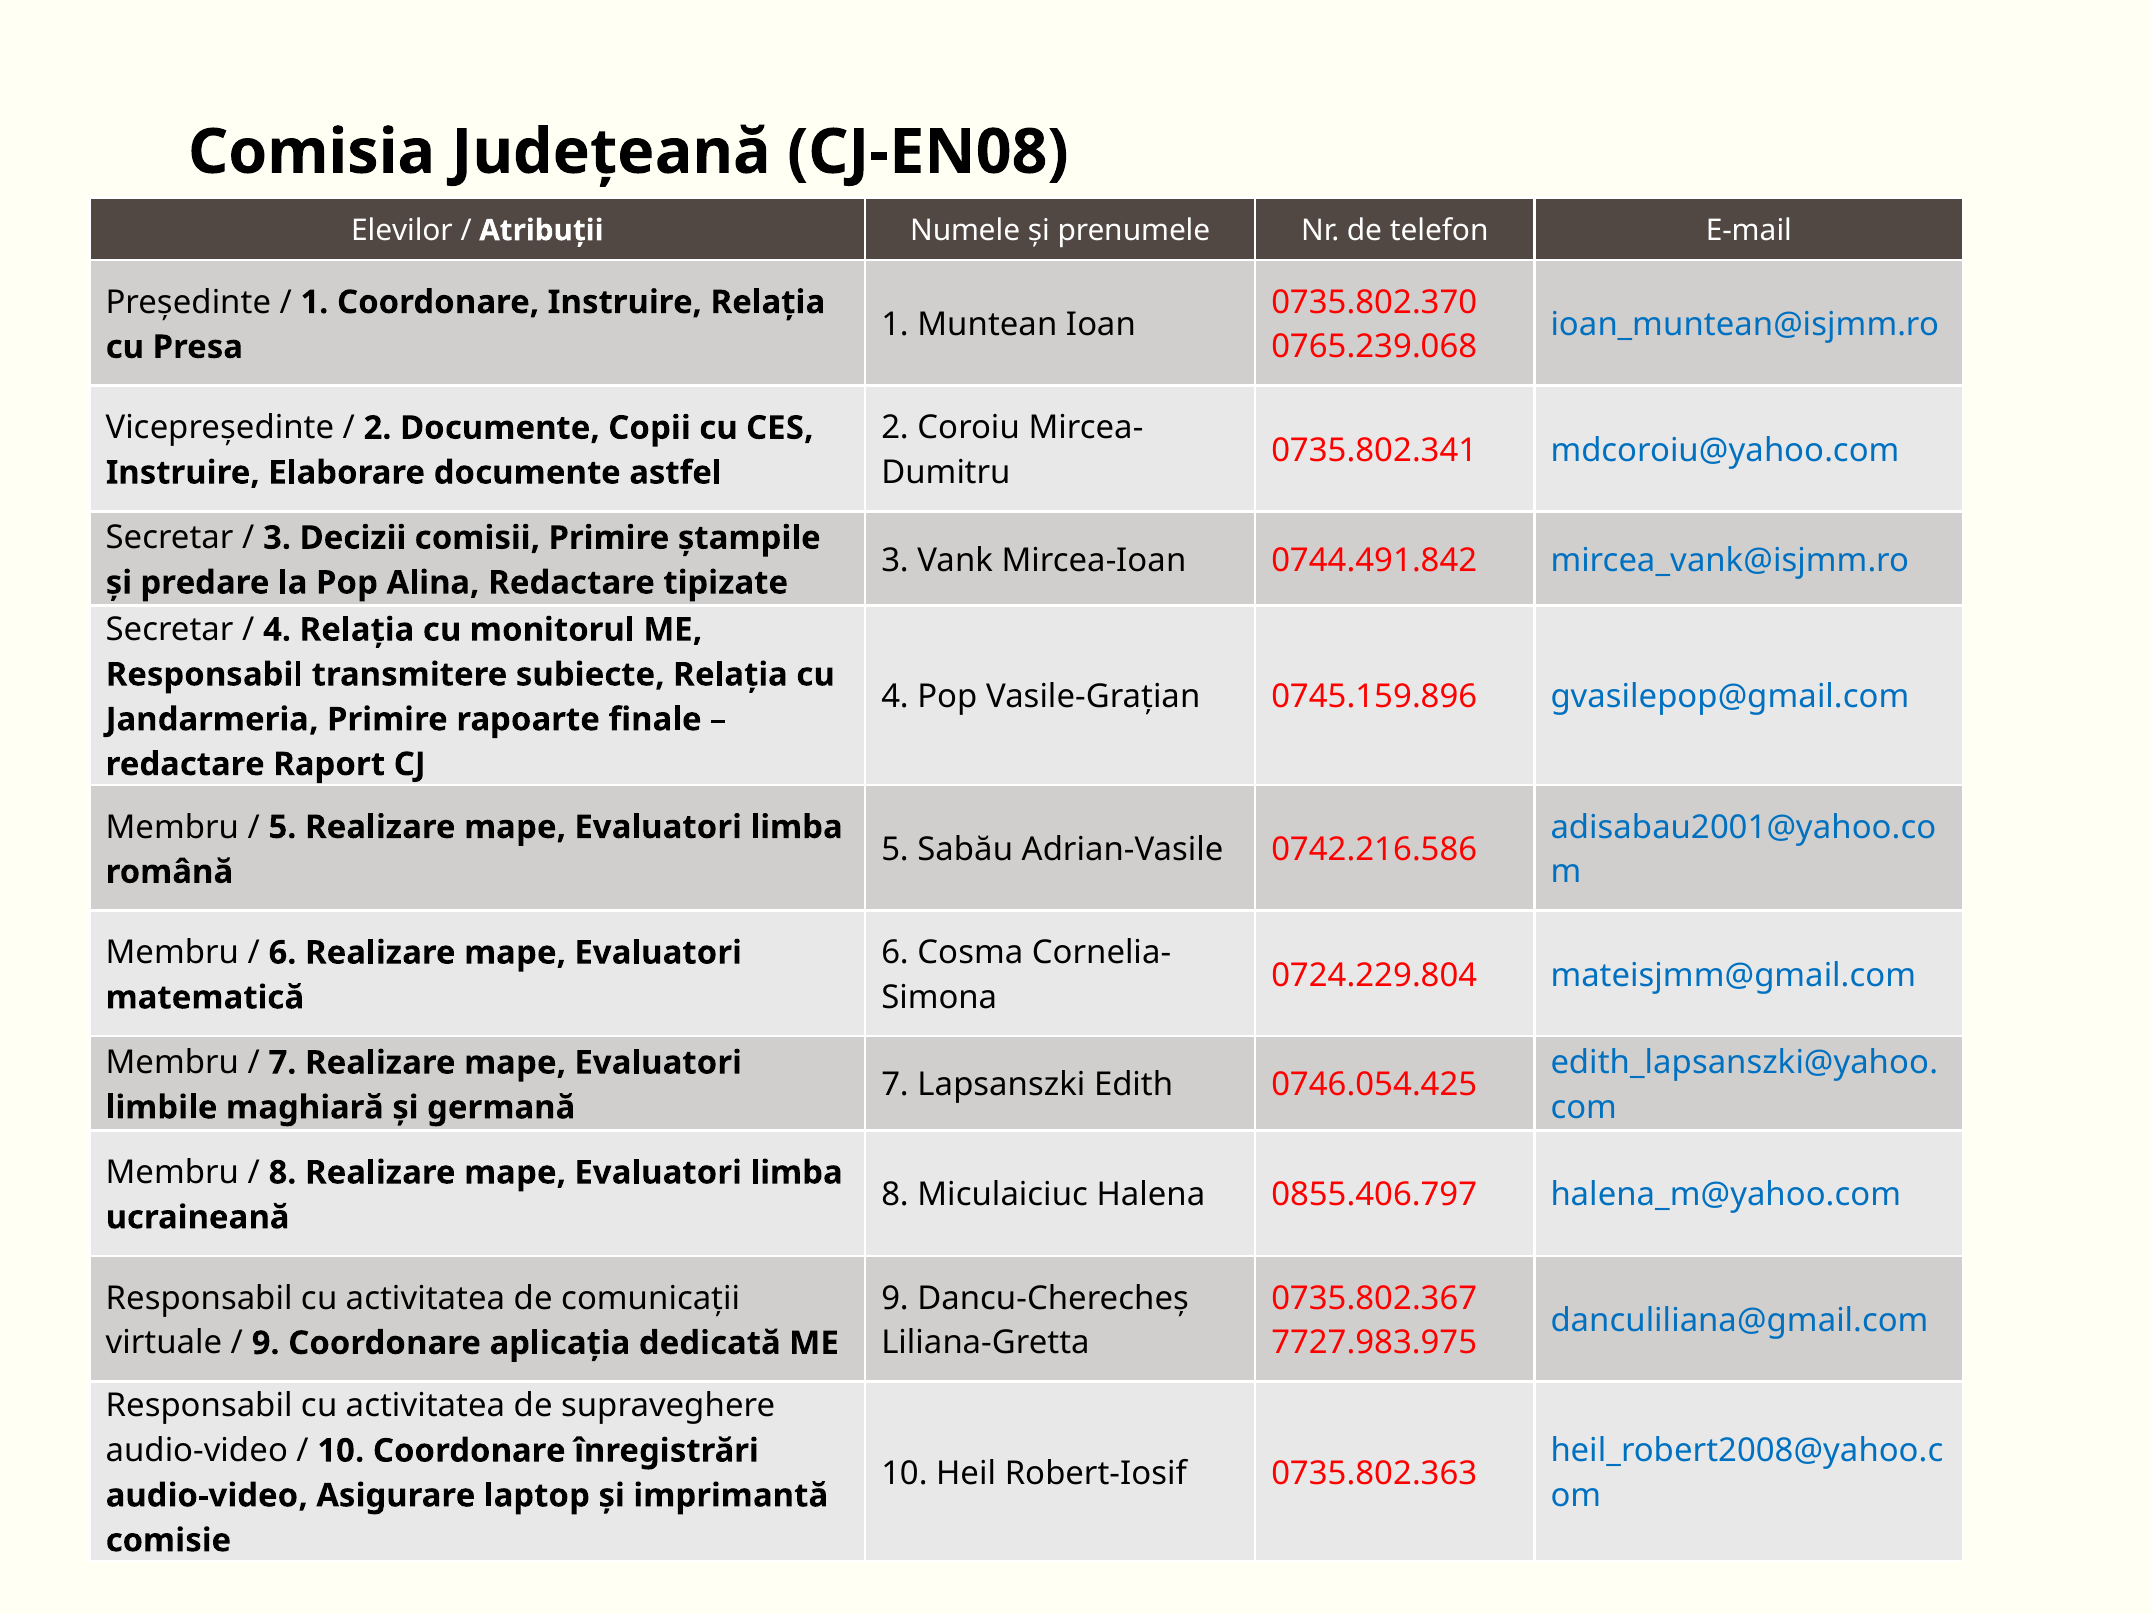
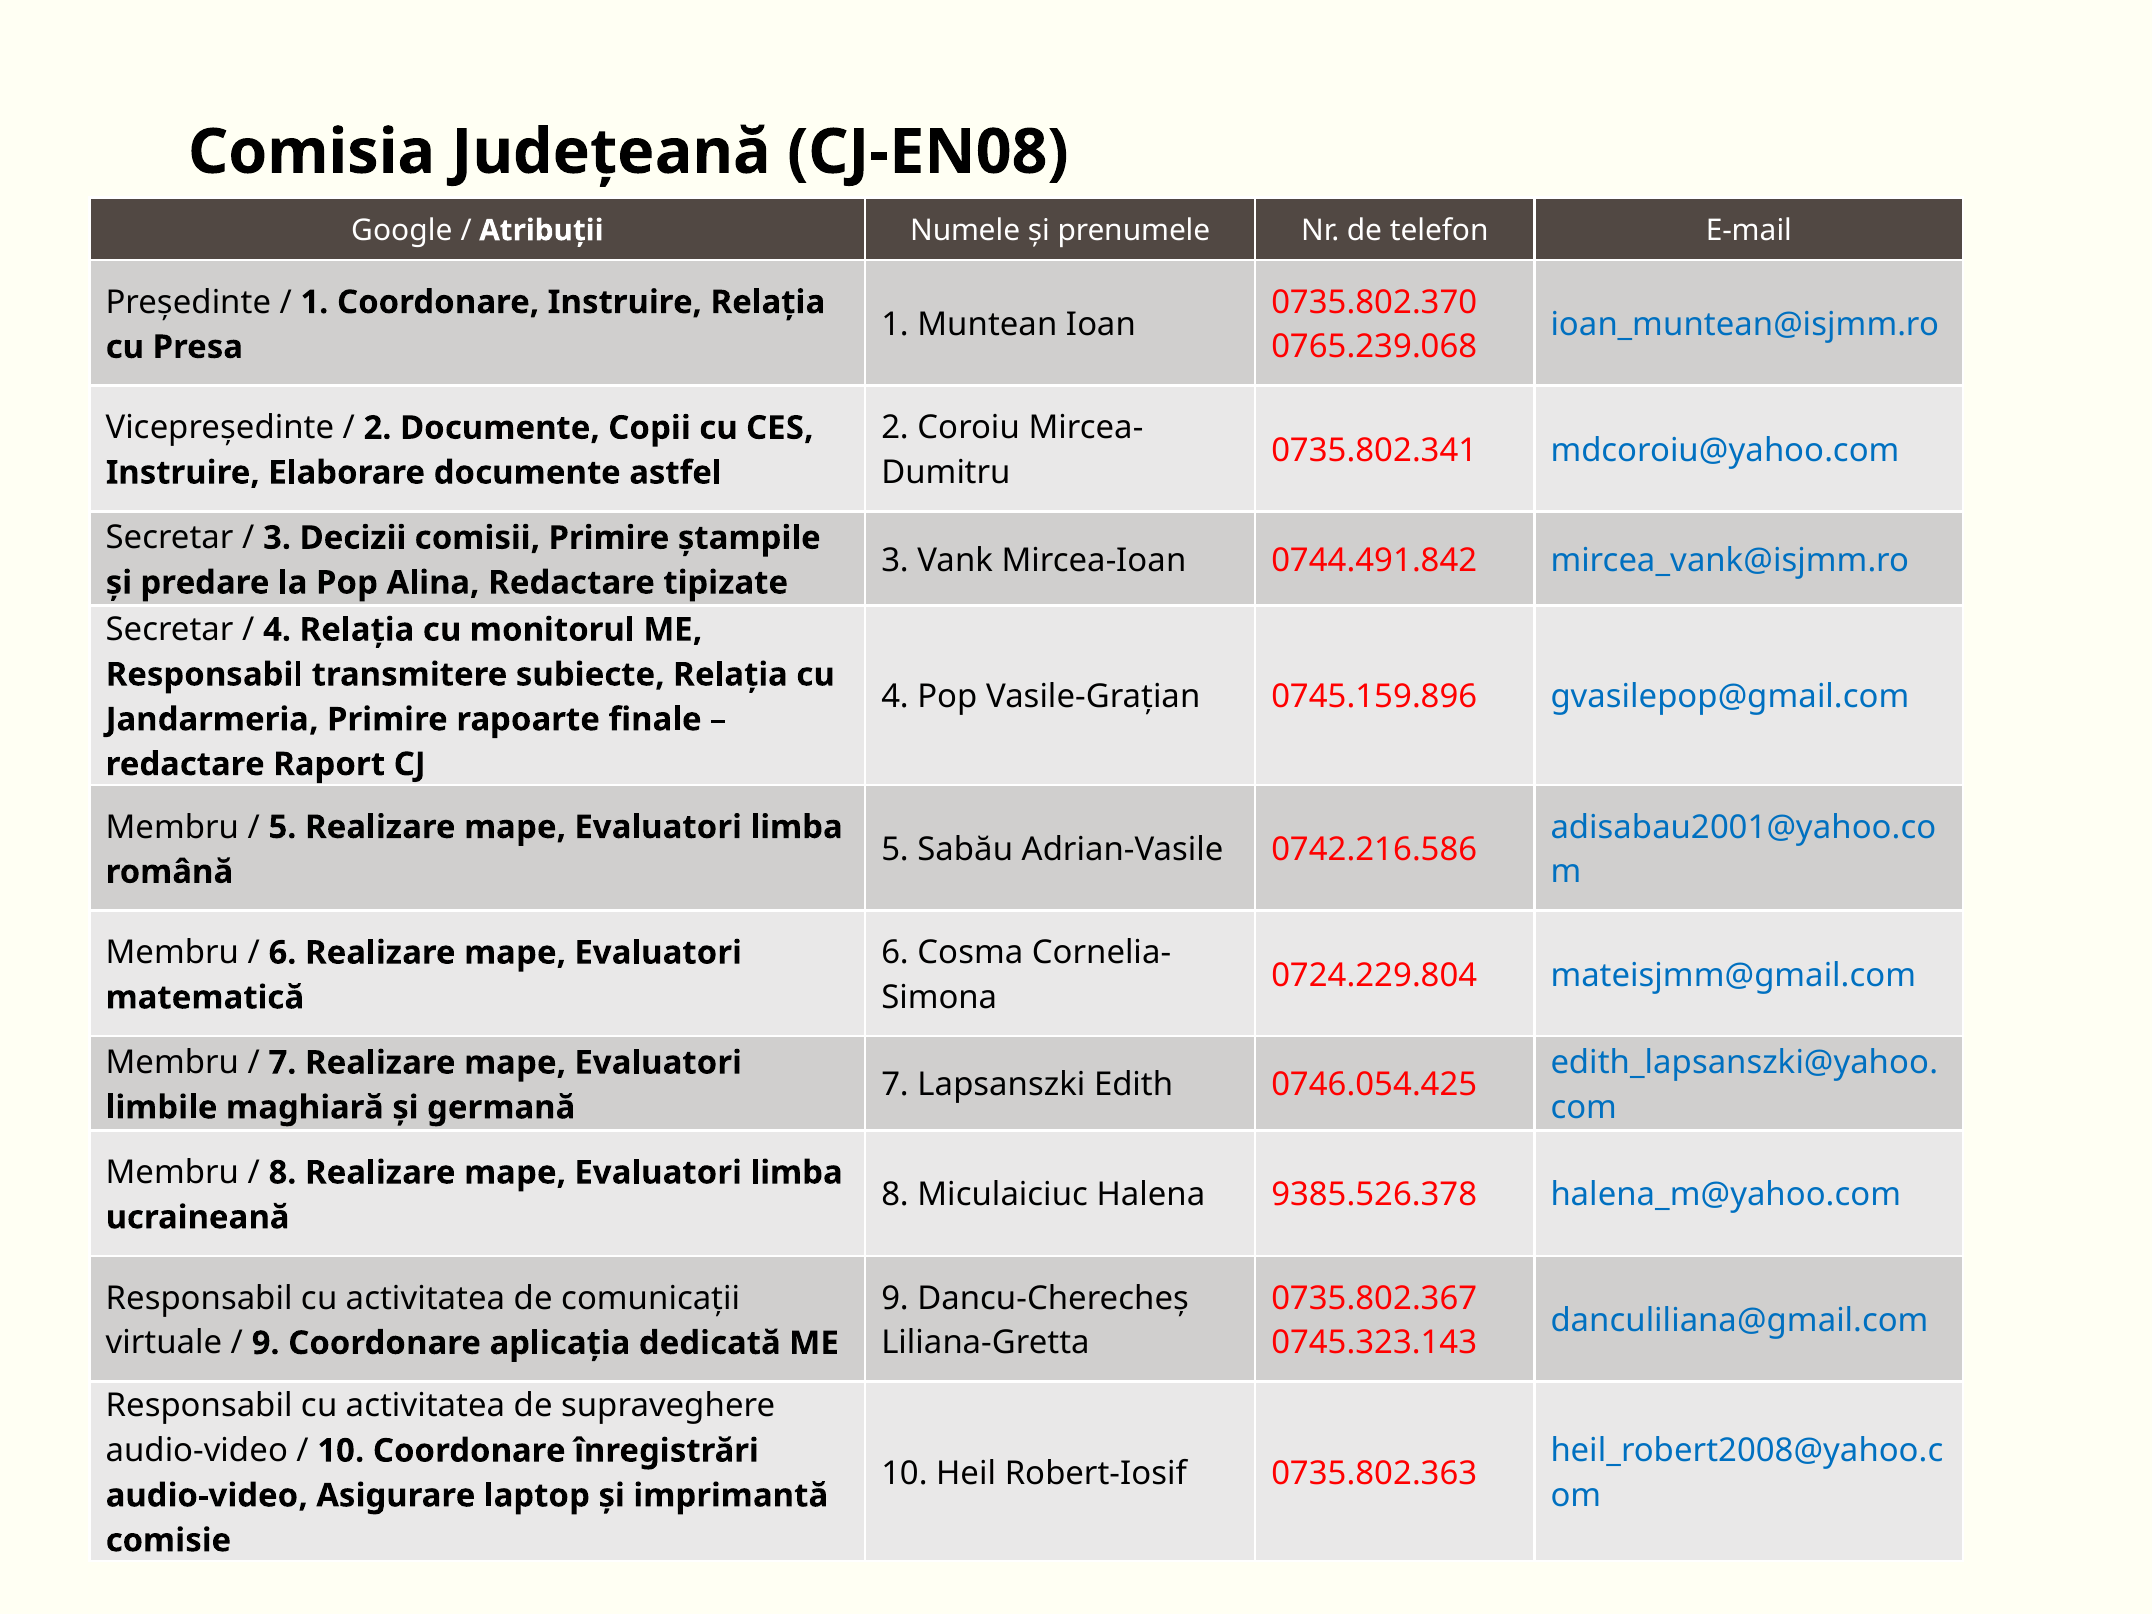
Elevilor: Elevilor -> Google (402, 230)
0855.406.797: 0855.406.797 -> 9385.526.378 (1374, 1195)
7727.983.975: 7727.983.975 -> 0745.323.143 (1374, 1343)
